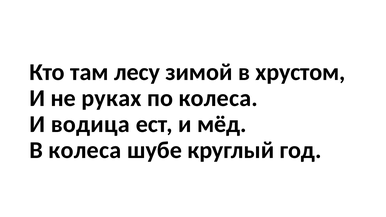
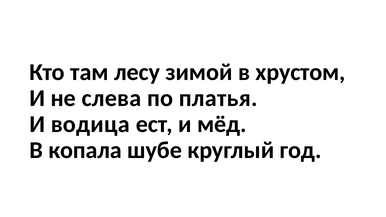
руках: руках -> слева (111, 98)
по колеса: колеса -> платья (218, 98)
В колеса: колеса -> копала (85, 150)
